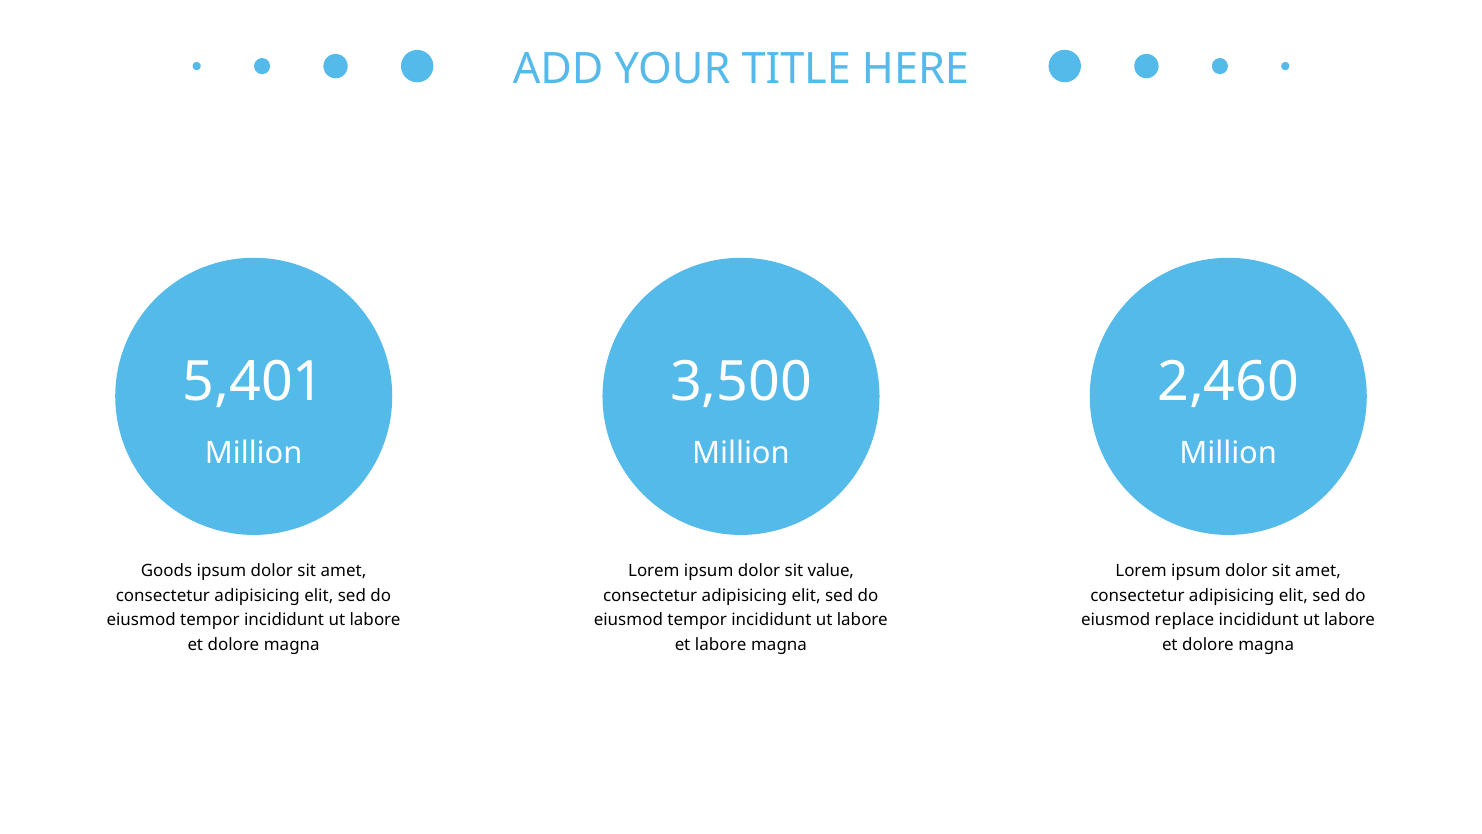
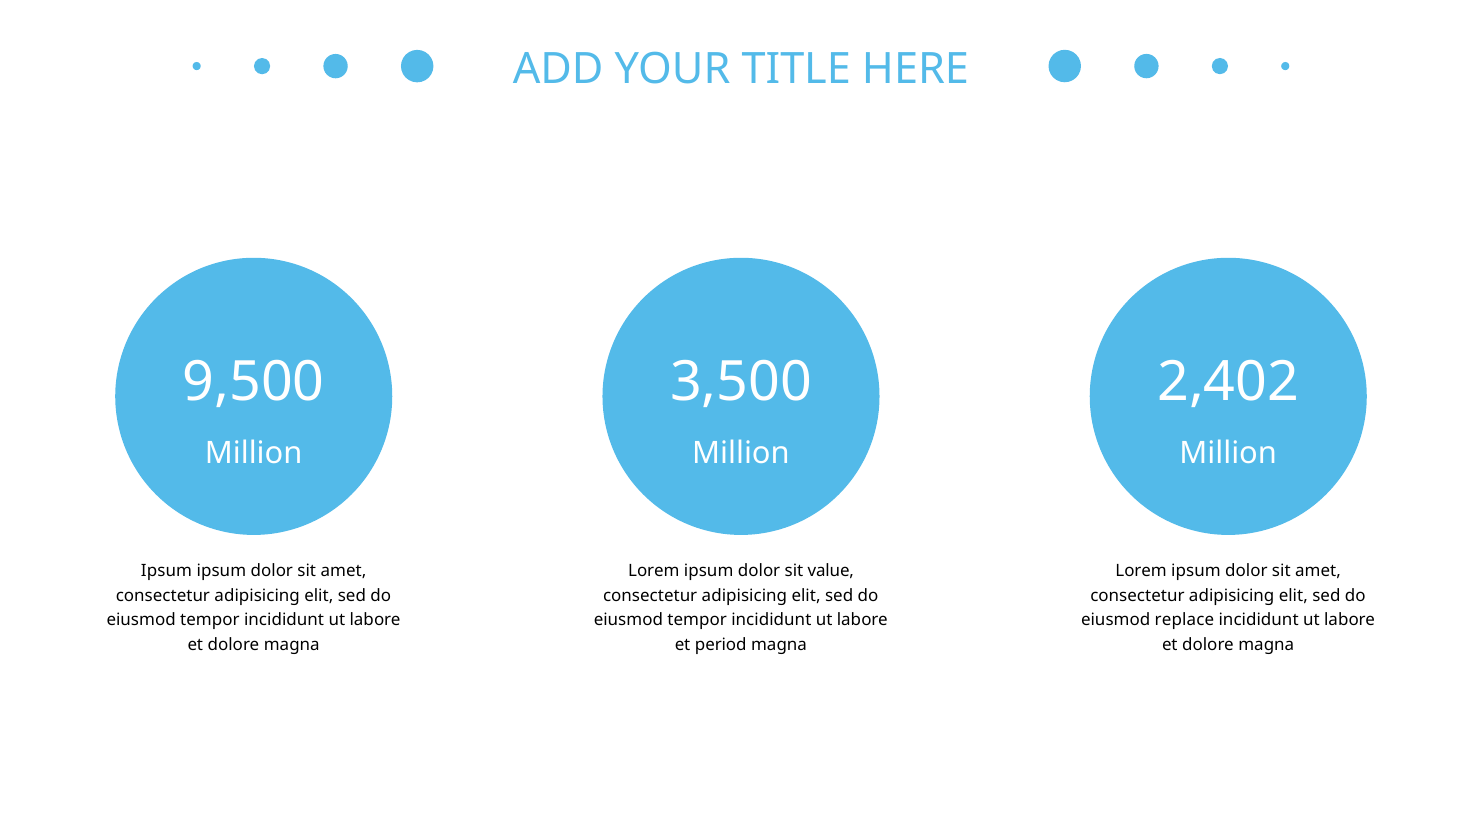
5,401: 5,401 -> 9,500 (254, 382)
2,460: 2,460 -> 2,402 (1228, 382)
Goods: Goods -> Ipsum (166, 571)
et labore: labore -> period (721, 644)
